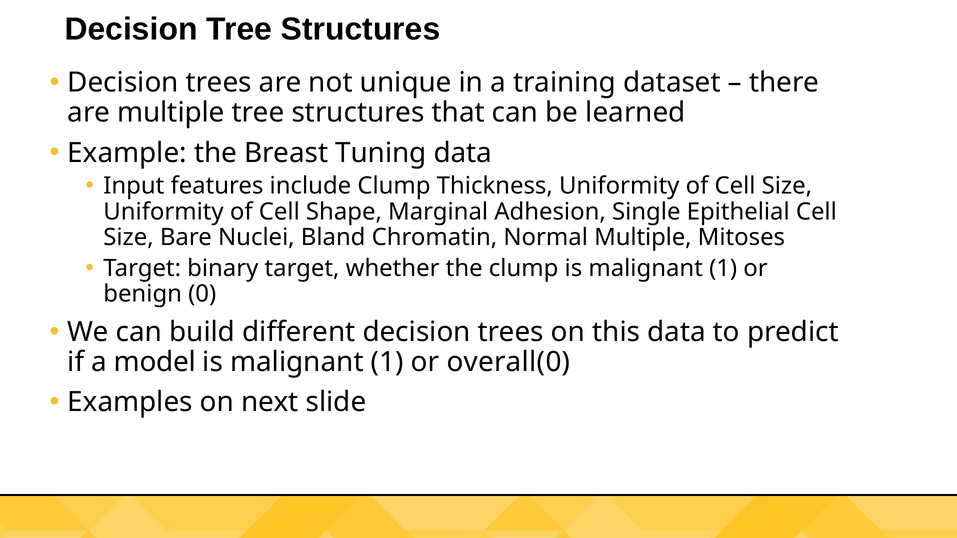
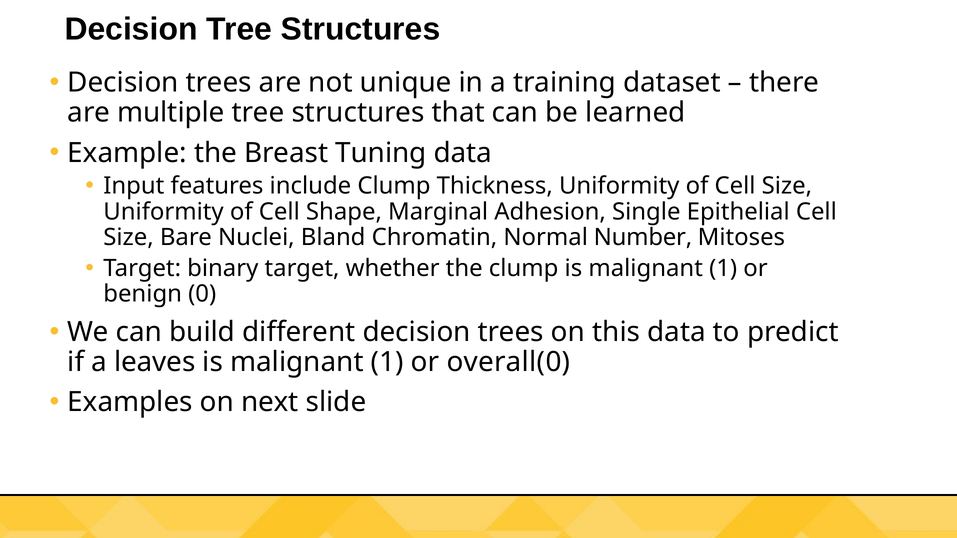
Normal Multiple: Multiple -> Number (643, 238)
model: model -> leaves (155, 362)
